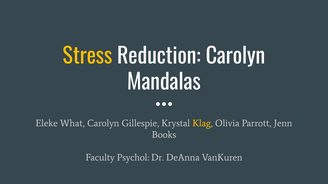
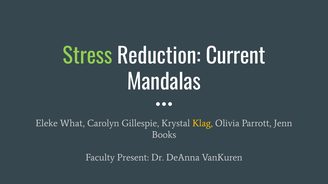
Stress colour: yellow -> light green (88, 56)
Reduction Carolyn: Carolyn -> Current (236, 56)
Psychol: Psychol -> Present (133, 158)
